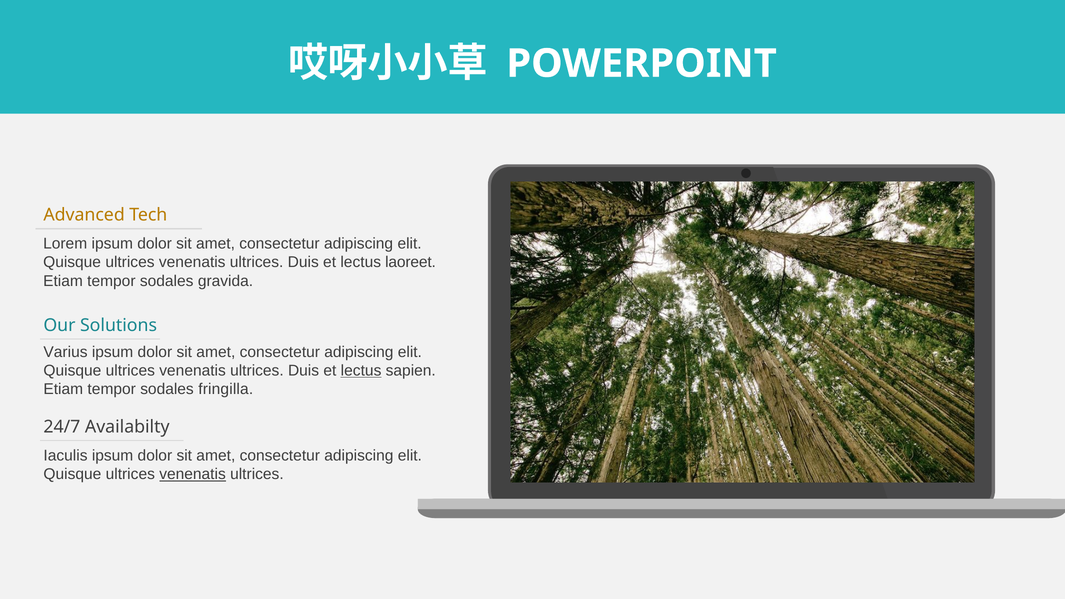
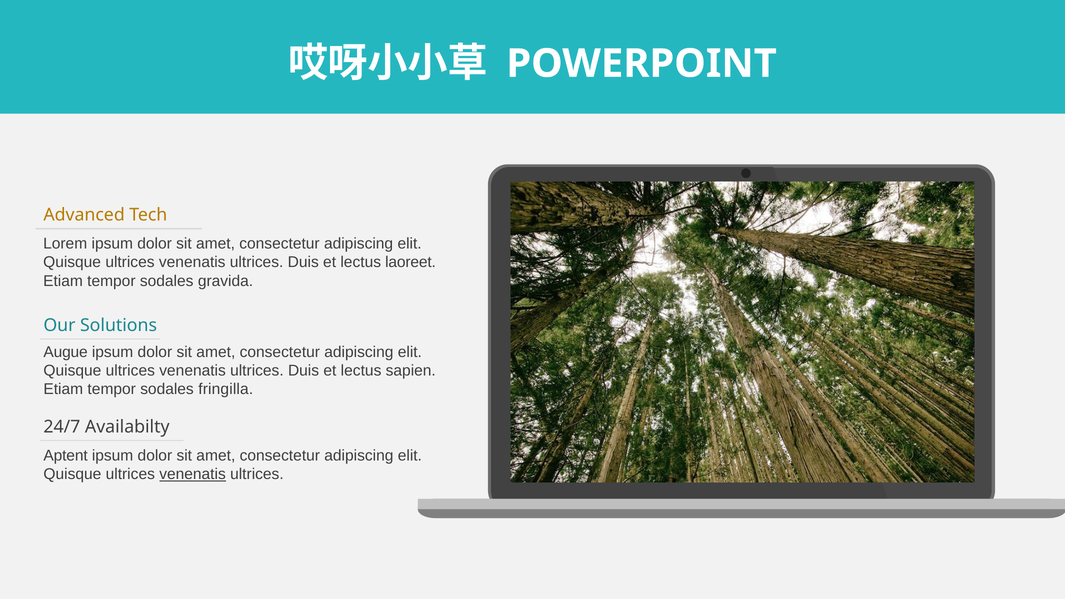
Varius: Varius -> Augue (66, 352)
lectus underline: present -> none (361, 371)
Iaculis: Iaculis -> Aptent (66, 456)
